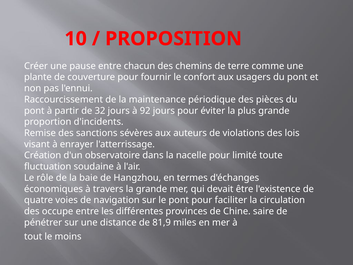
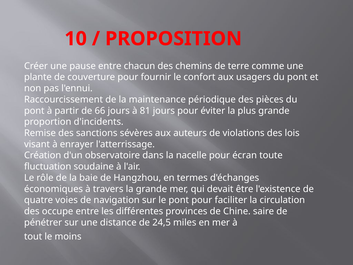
32: 32 -> 66 (100, 111)
92: 92 -> 81 (145, 111)
limité: limité -> écran (245, 155)
81,9: 81,9 -> 24,5 (162, 222)
